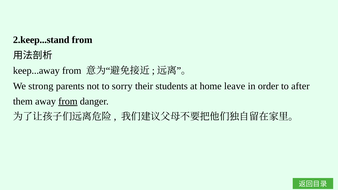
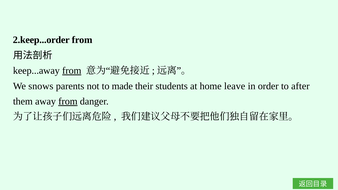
2.keep...stand: 2.keep...stand -> 2.keep...order (41, 40)
from underline: none -> present (72, 71)
strong: strong -> snows (41, 86)
sorry: sorry -> made (122, 86)
